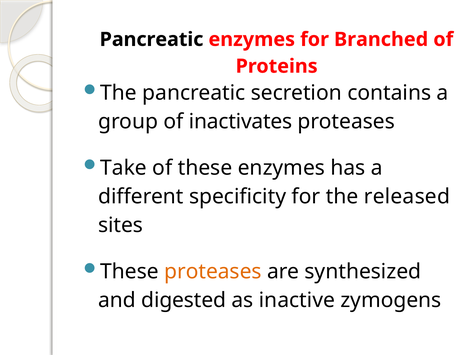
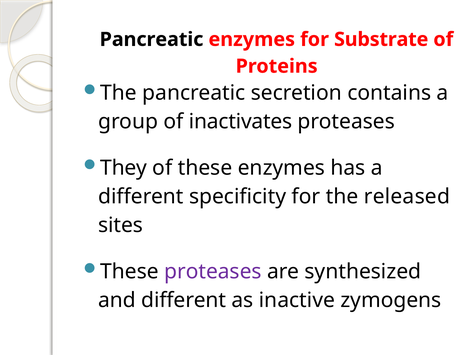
Branched: Branched -> Substrate (381, 39)
Take: Take -> They (124, 168)
proteases colour: orange -> purple (213, 272)
and digested: digested -> different (184, 301)
